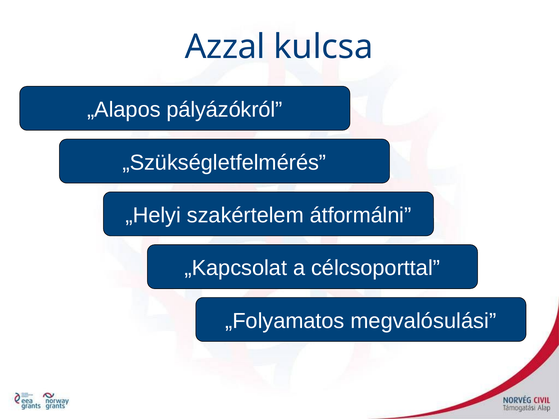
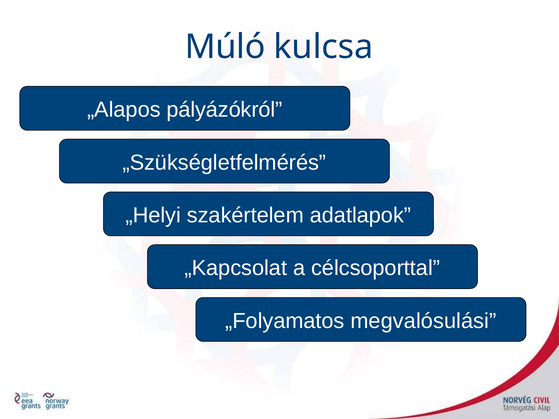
Azzal: Azzal -> Múló (225, 47)
átformálni: átformálni -> adatlapok (360, 215)
